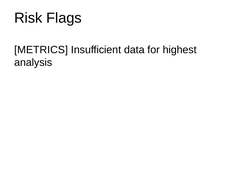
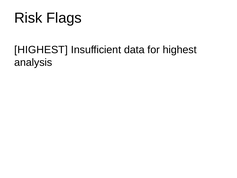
METRICS: METRICS -> HIGHEST (41, 50)
